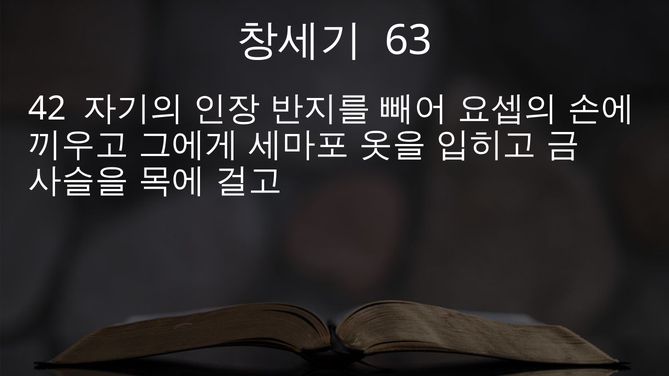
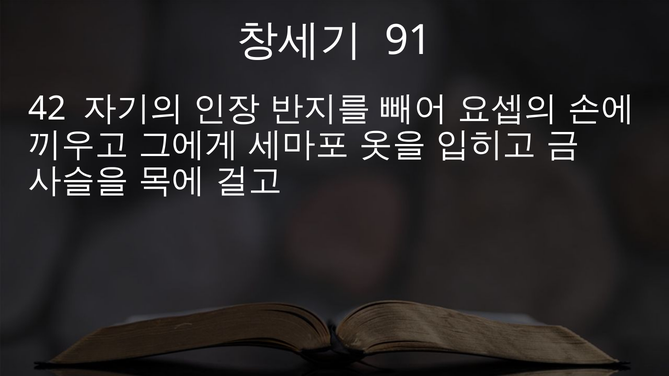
63: 63 -> 91 (408, 40)
